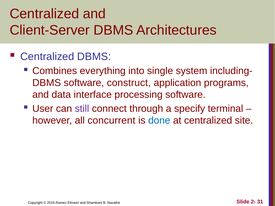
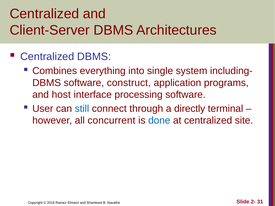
data: data -> host (61, 95)
still colour: purple -> blue (82, 109)
specify: specify -> directly (190, 109)
